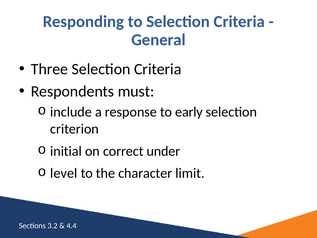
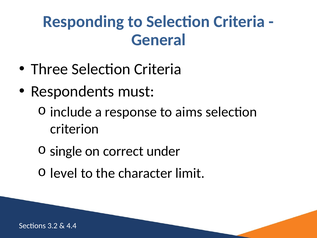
early: early -> aims (189, 112)
initial: initial -> single (66, 151)
